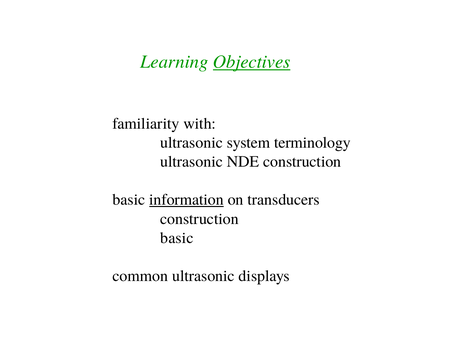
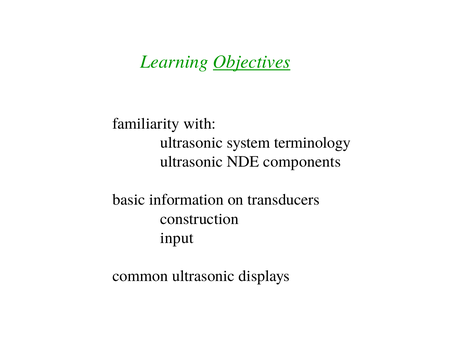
NDE construction: construction -> components (302, 162)
information underline: present -> none (186, 200)
basic: basic -> input (177, 238)
